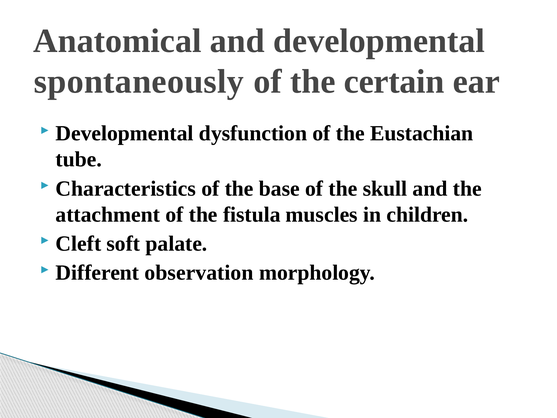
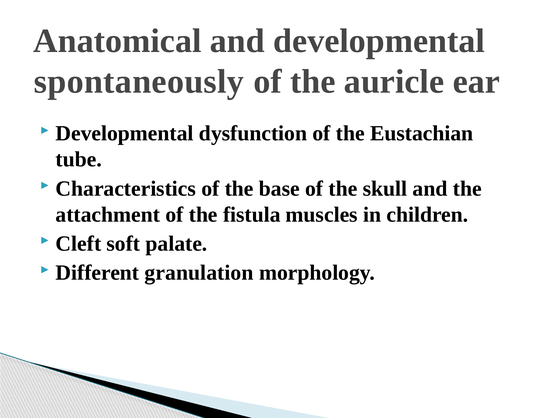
certain: certain -> auricle (394, 82)
observation: observation -> granulation (199, 273)
